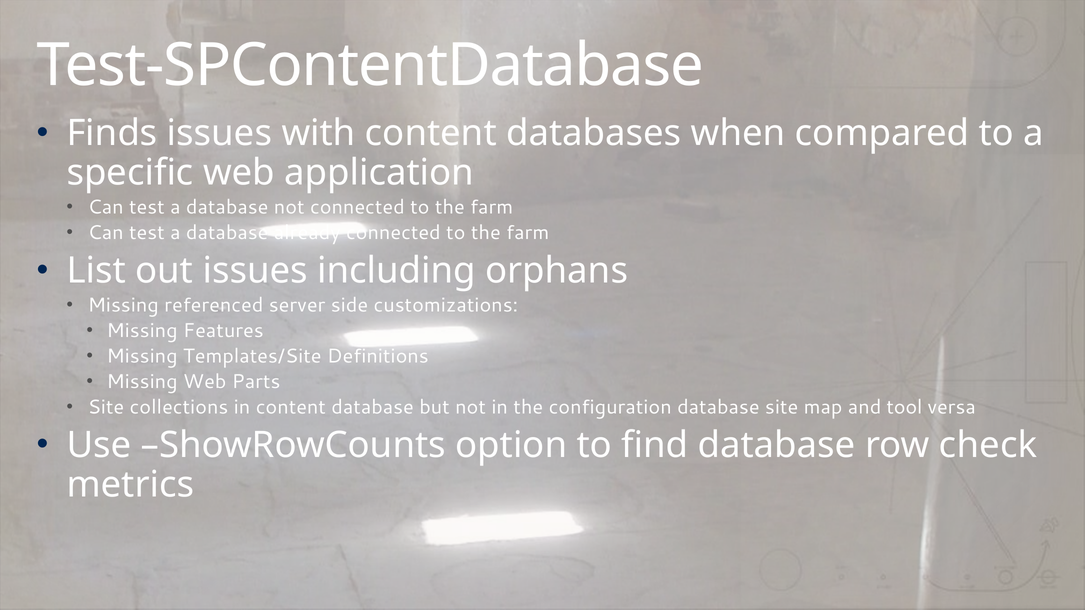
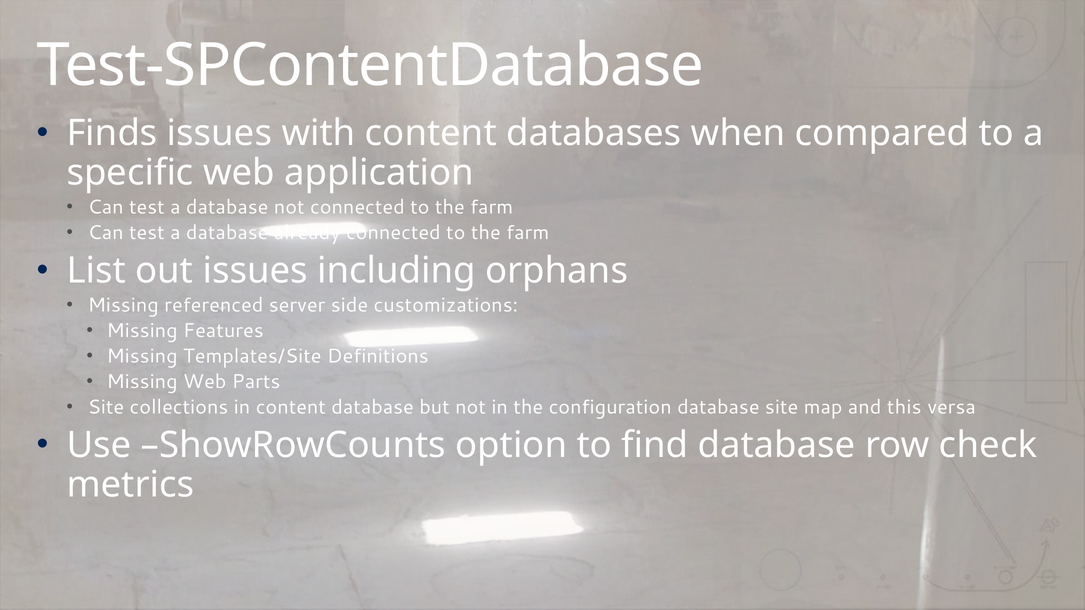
tool: tool -> this (904, 407)
